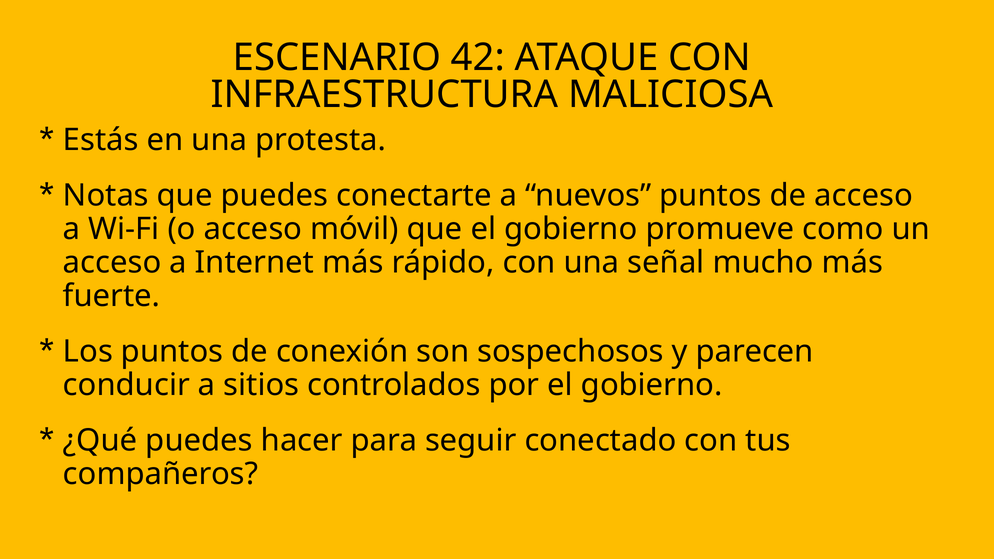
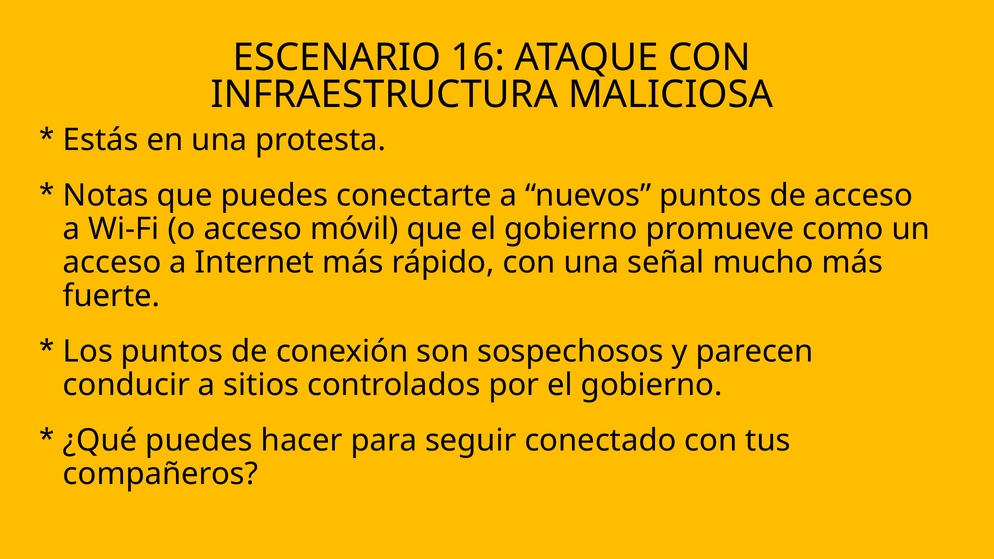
42: 42 -> 16 (478, 58)
